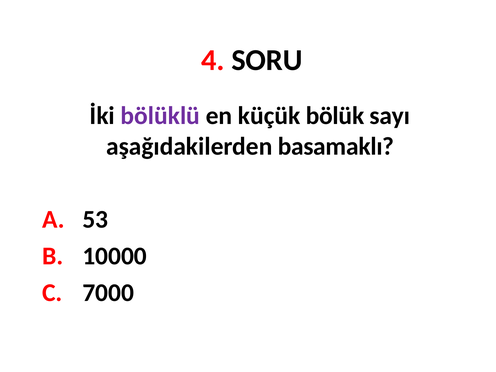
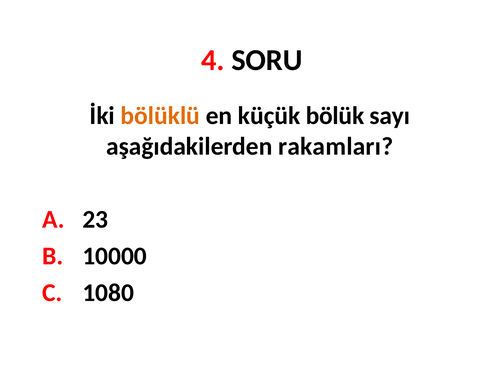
bölüklü colour: purple -> orange (160, 116)
basamaklı: basamaklı -> rakamları (336, 146)
53: 53 -> 23 (95, 220)
7000: 7000 -> 1080 (108, 293)
